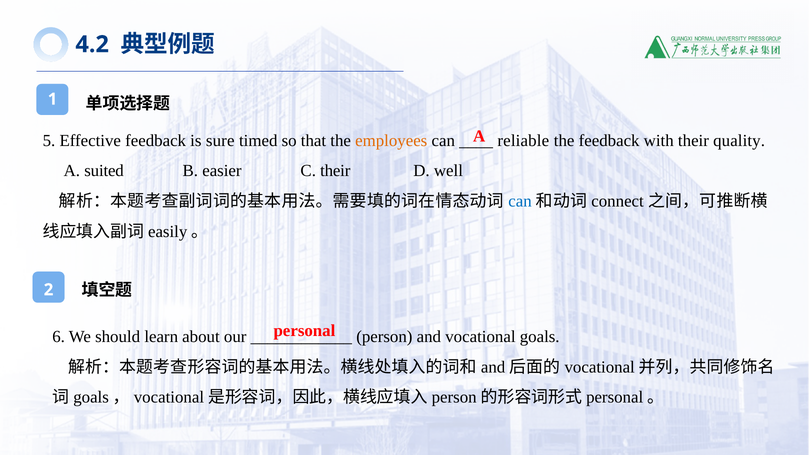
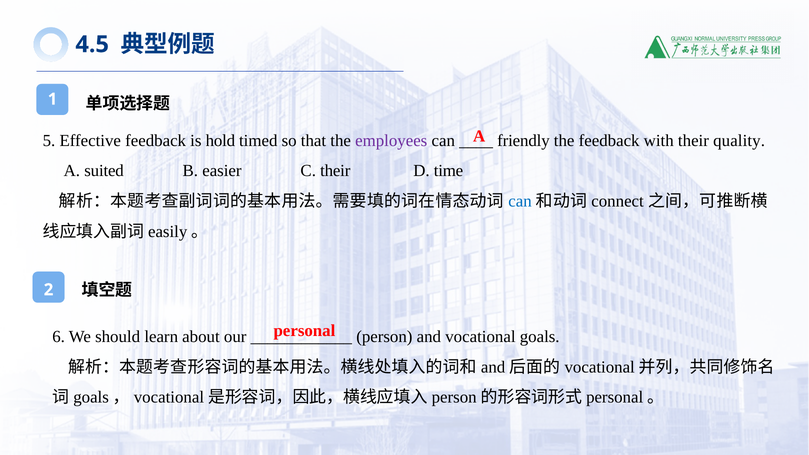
4.2: 4.2 -> 4.5 (92, 44)
sure: sure -> hold (220, 141)
employees colour: orange -> purple (391, 141)
reliable: reliable -> friendly (523, 141)
well: well -> time (449, 171)
